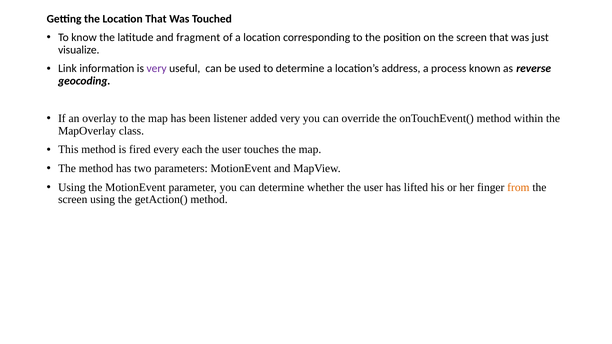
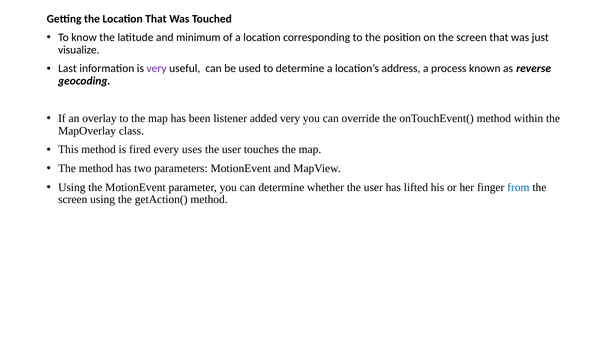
fragment: fragment -> minimum (198, 38)
Link: Link -> Last (67, 69)
each: each -> uses (192, 150)
from colour: orange -> blue (518, 187)
